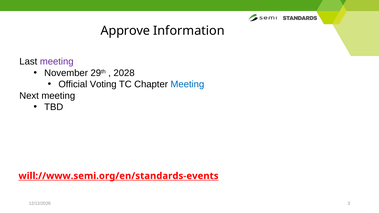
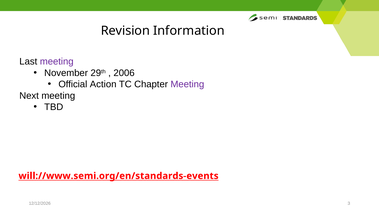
Approve: Approve -> Revision (125, 31)
2028: 2028 -> 2006 (124, 73)
Voting: Voting -> Action (103, 84)
Meeting colour: blue -> purple (187, 84)
